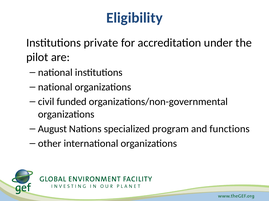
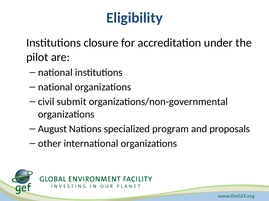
private: private -> closure (101, 43)
funded: funded -> submit (71, 102)
functions: functions -> proposals (230, 129)
